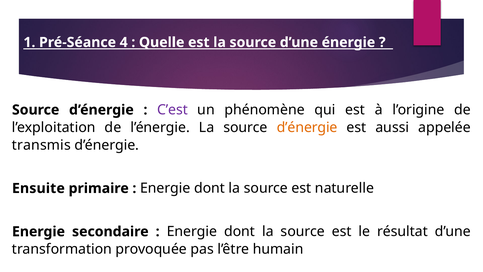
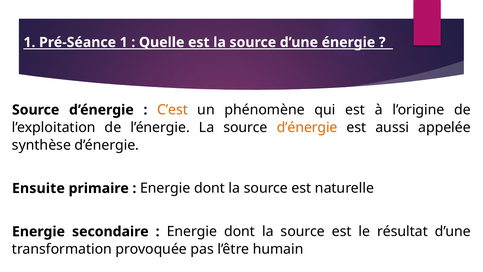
Pré-Séance 4: 4 -> 1 (124, 42)
C’est colour: purple -> orange (173, 110)
transmis: transmis -> synthèse (41, 145)
